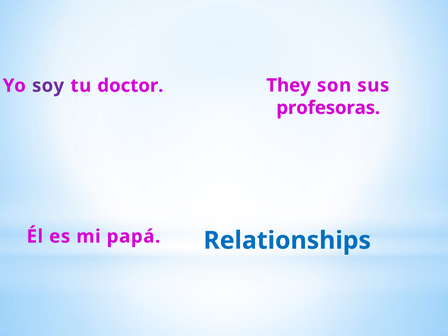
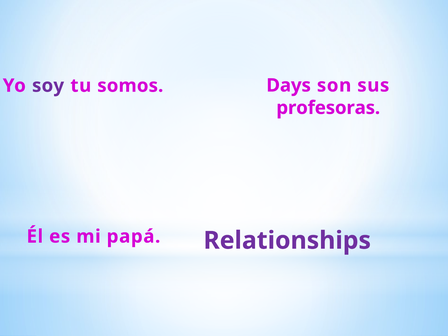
They: They -> Days (289, 85)
doctor: doctor -> somos (130, 86)
Relationships colour: blue -> purple (287, 240)
